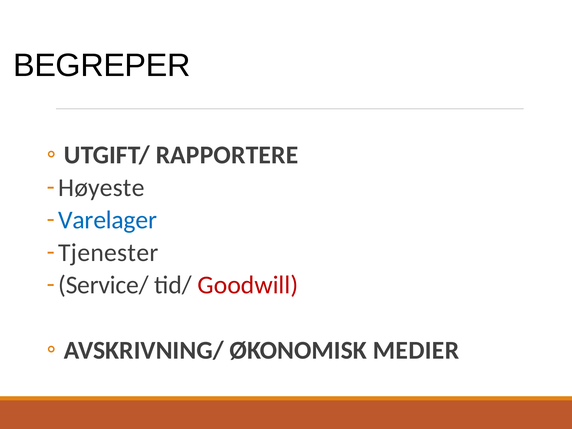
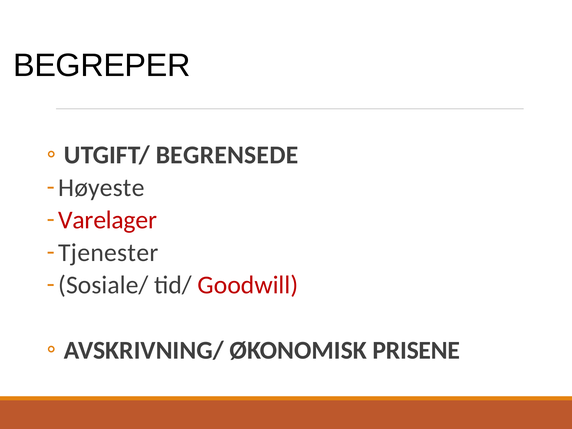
RAPPORTERE: RAPPORTERE -> BEGRENSEDE (227, 155)
Varelager colour: blue -> red (108, 220)
Service/: Service/ -> Sosiale/ (103, 285)
MEDIER: MEDIER -> PRISENE (416, 350)
